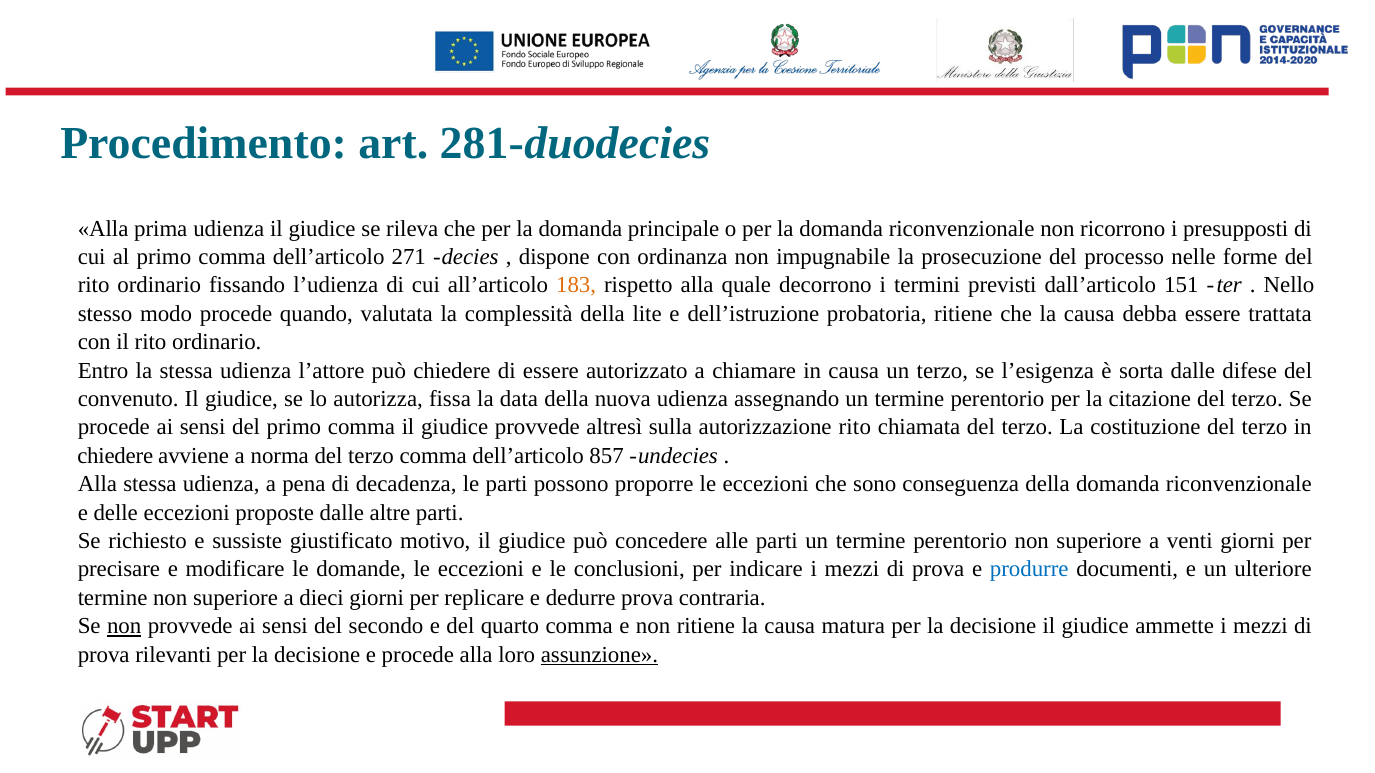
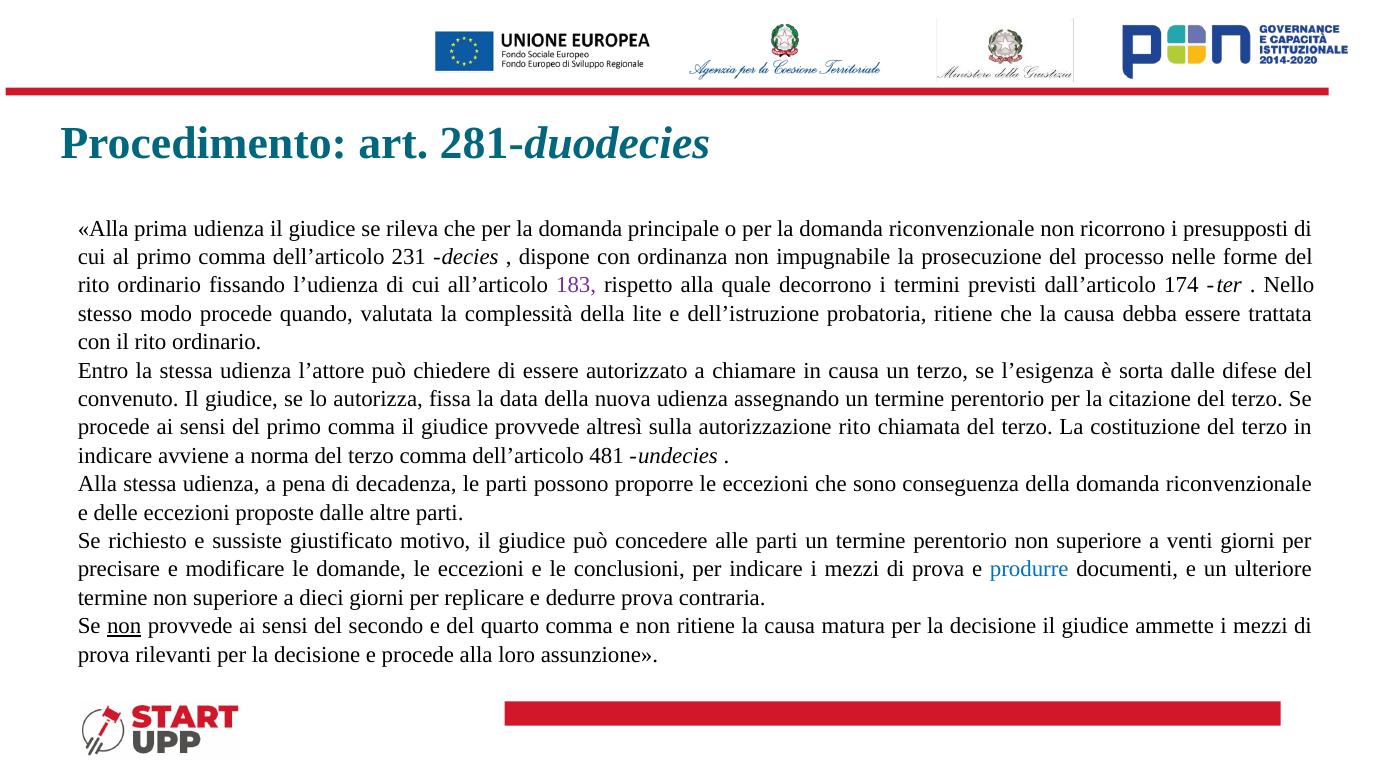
271: 271 -> 231 (409, 257)
183 colour: orange -> purple (576, 286)
151: 151 -> 174 (1181, 286)
chiedere: chiedere -> indicare (115, 456)
857: 857 -> 481 (607, 456)
assunzione underline: present -> none (599, 655)
